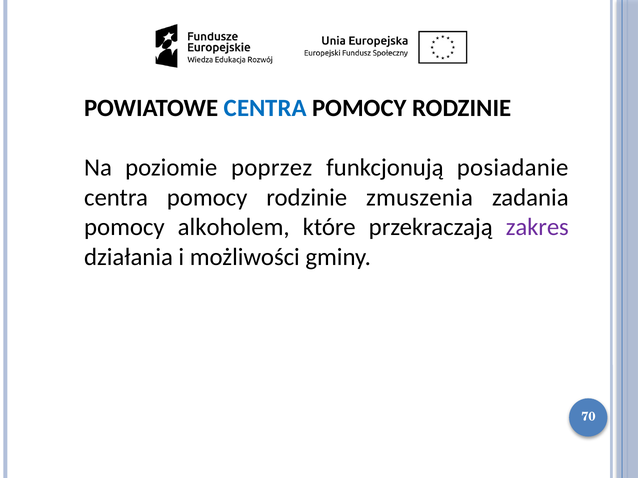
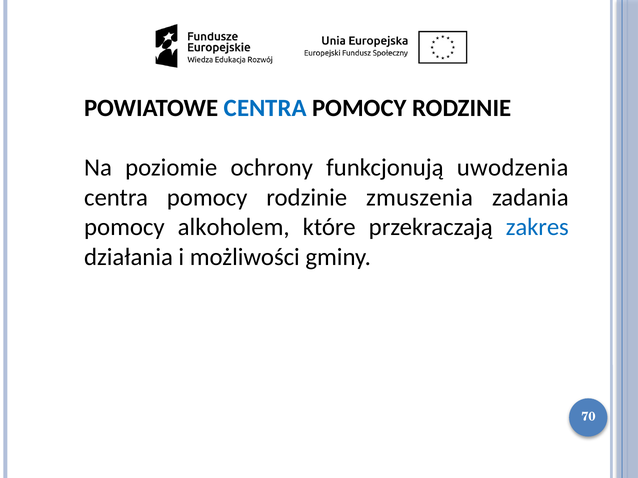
poprzez: poprzez -> ochrony (272, 168)
posiadanie: posiadanie -> uwodzenia (513, 168)
zakres colour: purple -> blue (537, 227)
